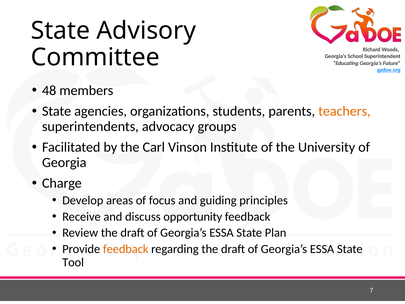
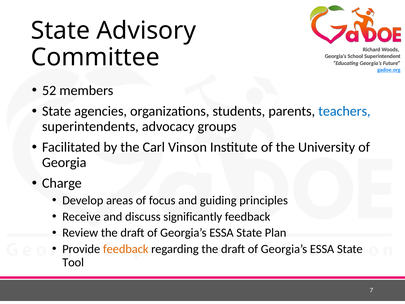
48: 48 -> 52 (49, 90)
teachers colour: orange -> blue (344, 111)
opportunity: opportunity -> significantly (193, 216)
